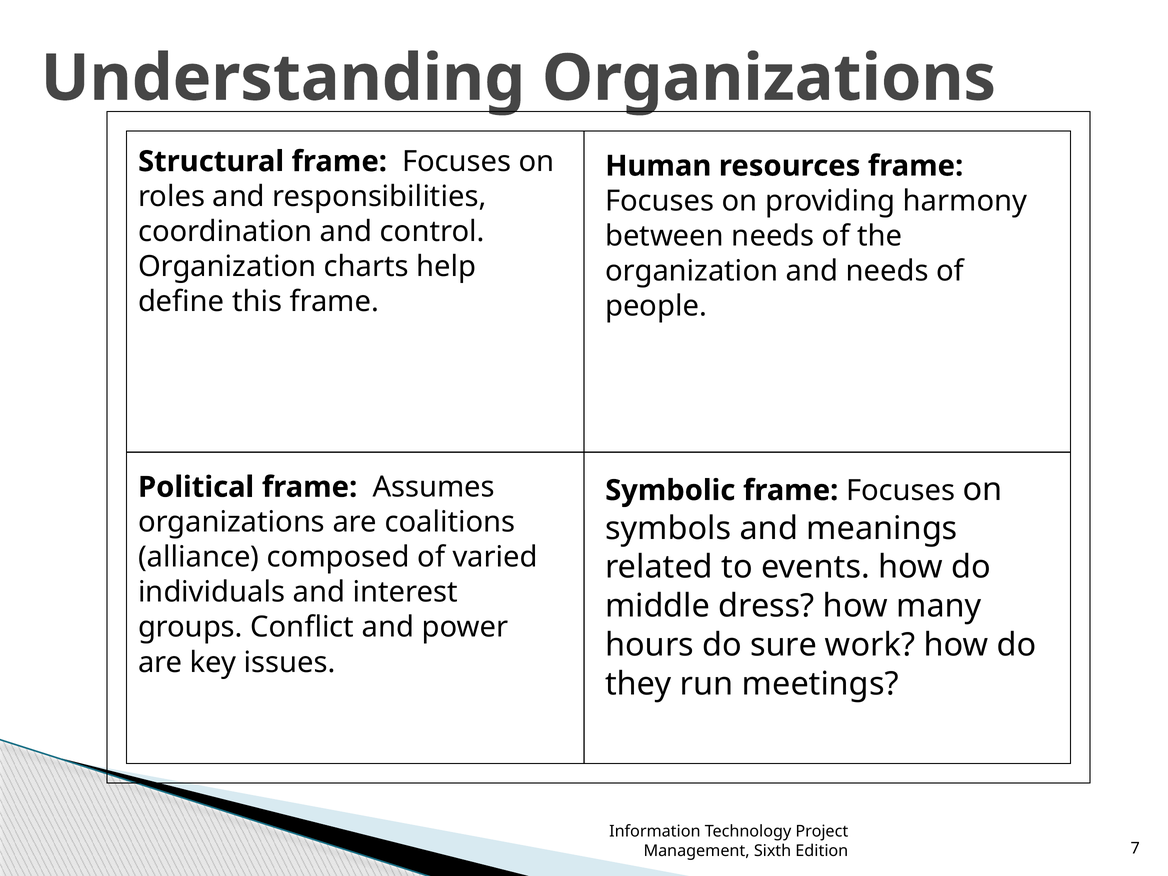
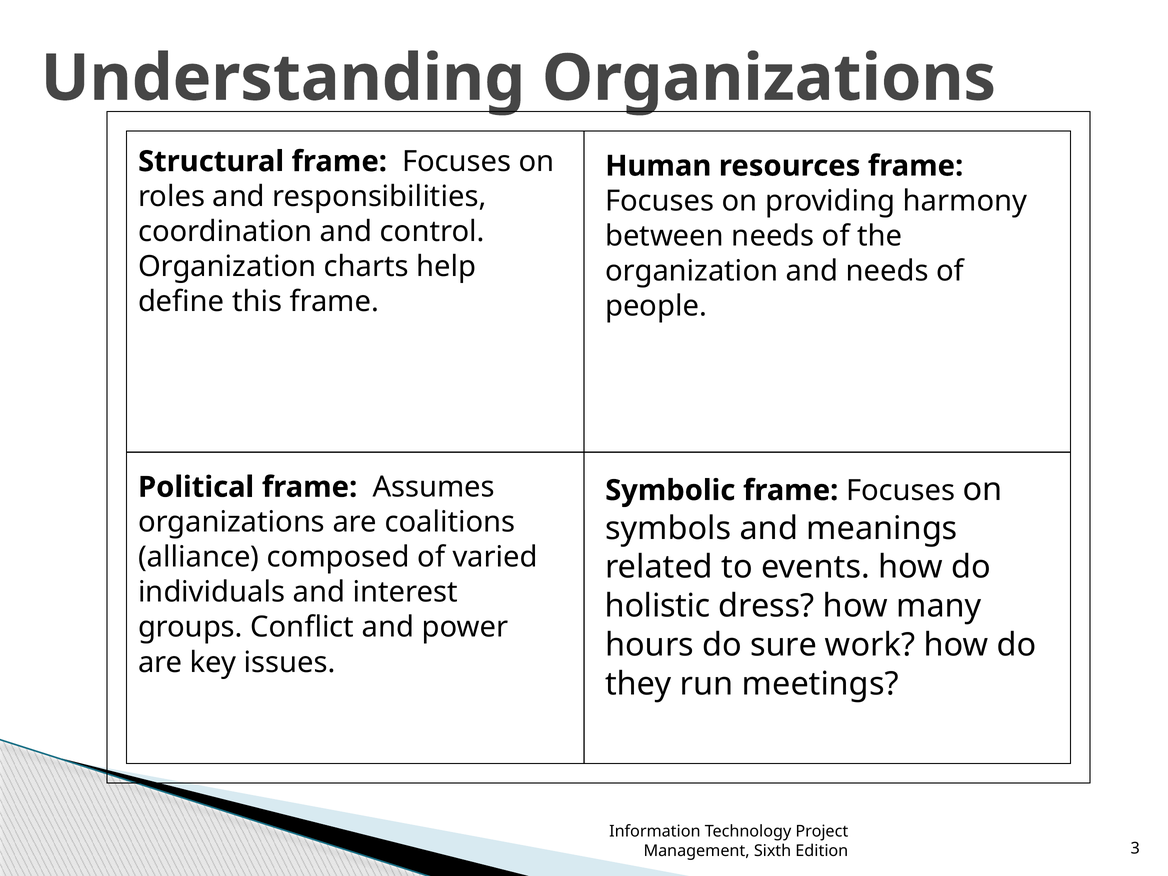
middle: middle -> holistic (658, 606)
7: 7 -> 3 (1135, 848)
